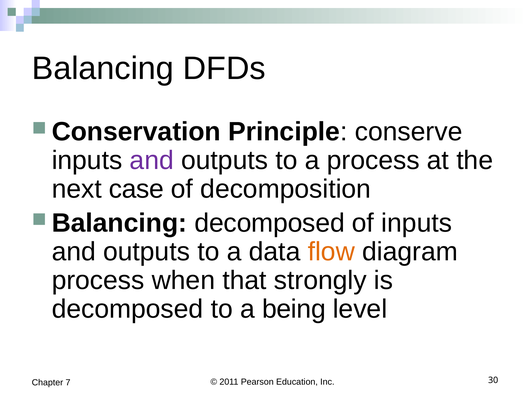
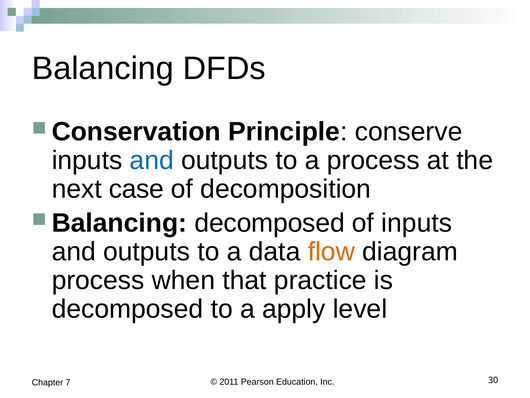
and colour: purple -> blue (152, 160)
strongly: strongly -> practice (320, 280)
being: being -> apply (294, 309)
